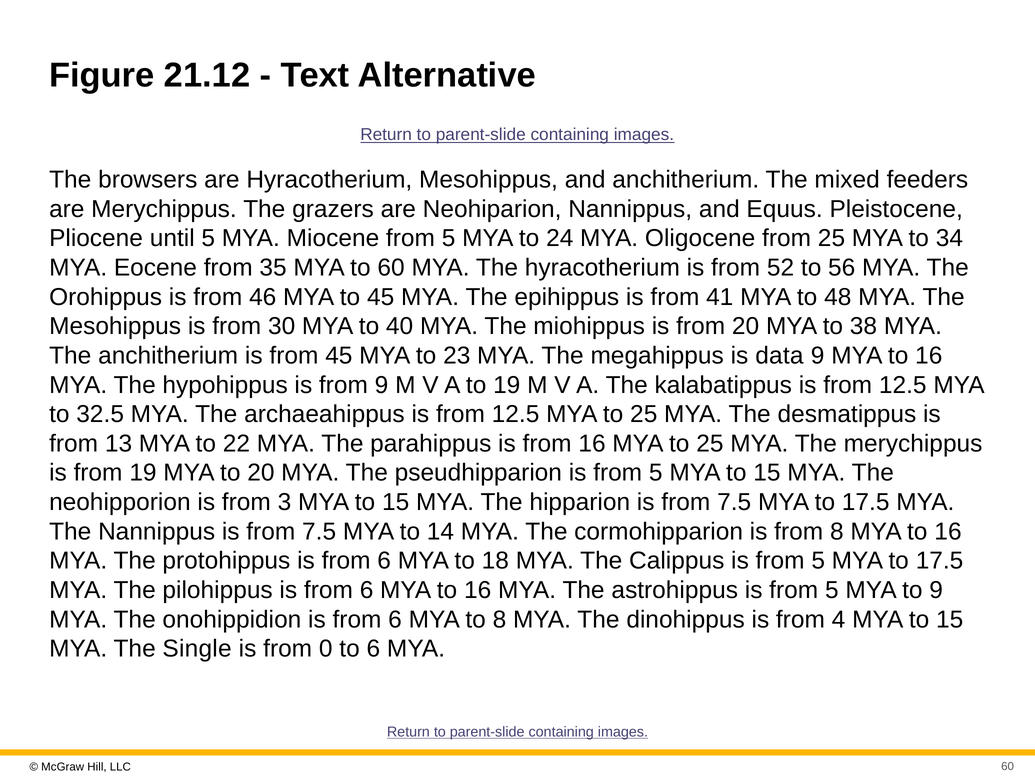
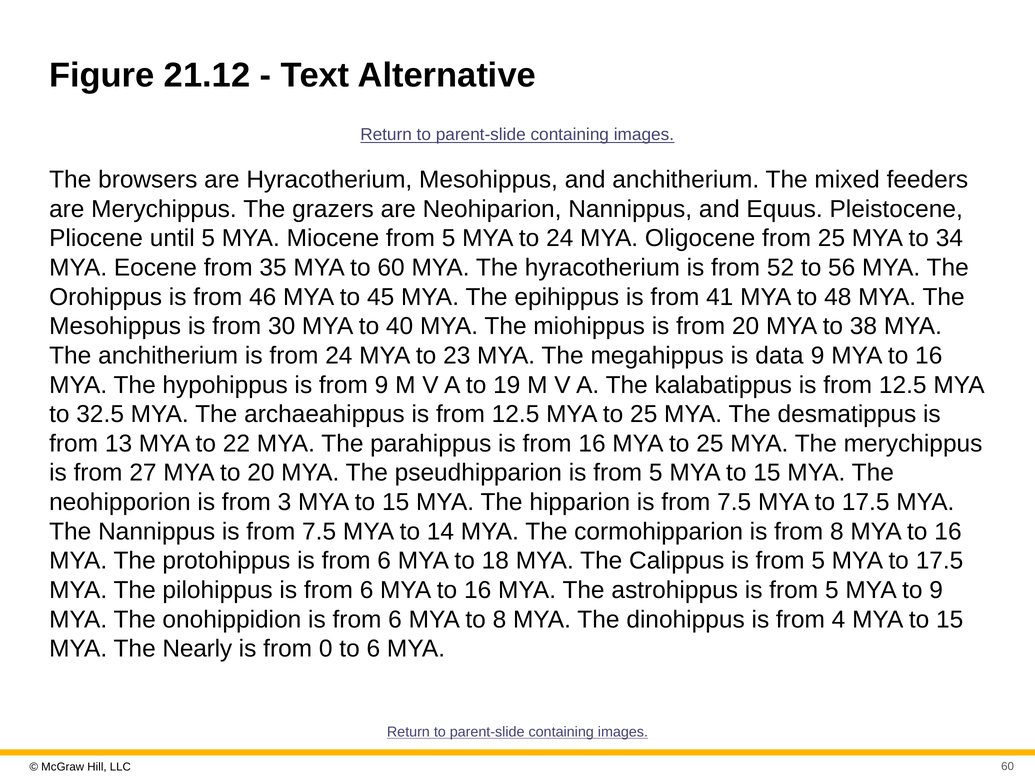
from 45: 45 -> 24 (339, 356)
from 19: 19 -> 27 (143, 473)
Single: Single -> Nearly (197, 649)
